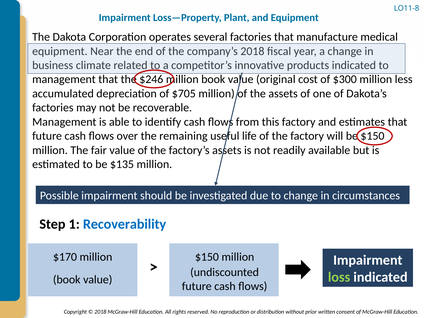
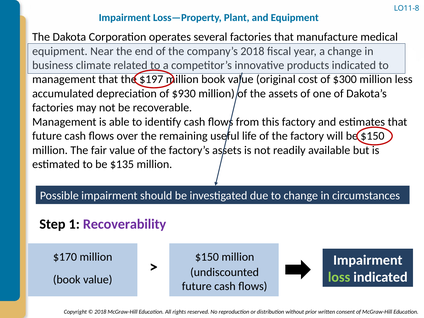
$246: $246 -> $197 (151, 79)
$705: $705 -> $930 (184, 94)
Recoverability colour: blue -> purple (125, 224)
